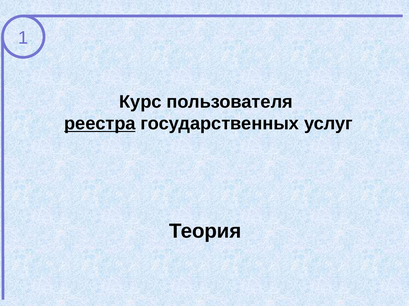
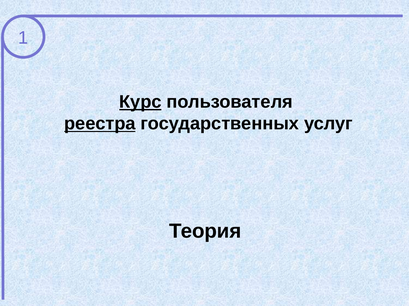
Курс underline: none -> present (140, 102)
